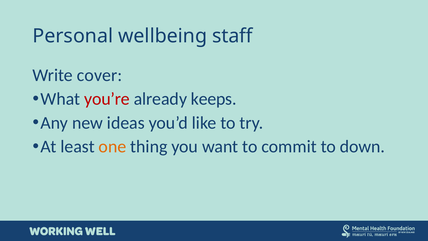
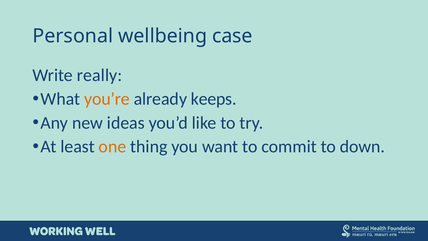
staff: staff -> case (232, 36)
cover: cover -> really (100, 75)
you’re colour: red -> orange (107, 99)
